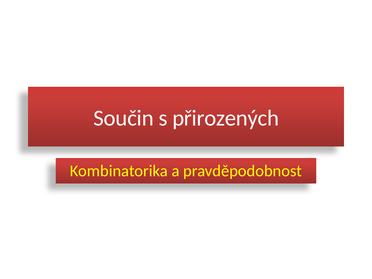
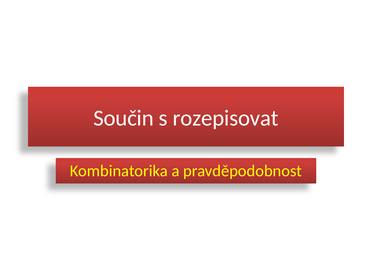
přirozených: přirozených -> rozepisovat (226, 118)
